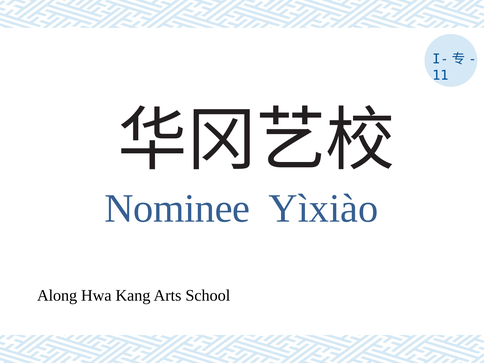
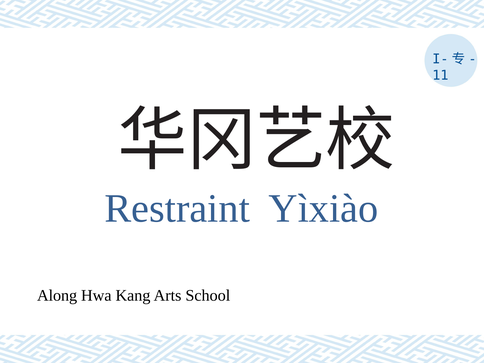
Nominee: Nominee -> Restraint (177, 209)
